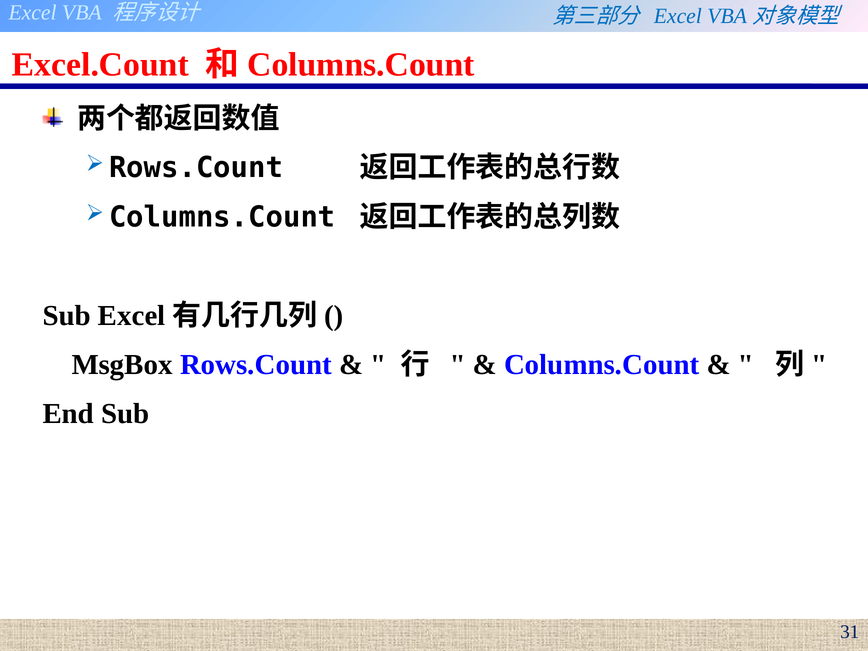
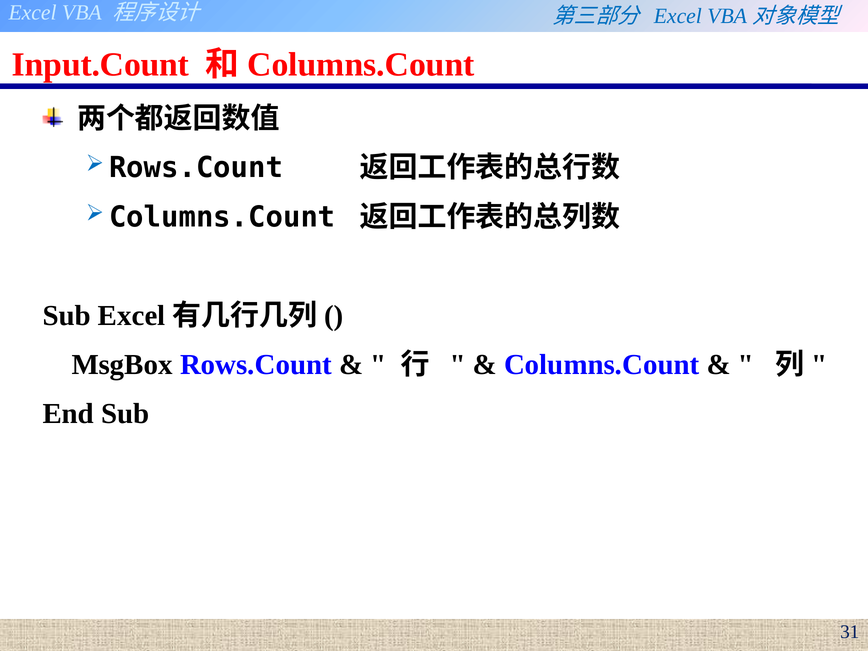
Excel.Count: Excel.Count -> Input.Count (101, 65)
